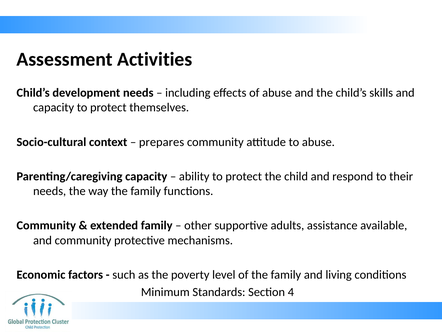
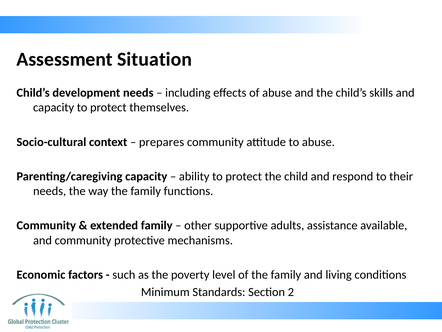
Activities: Activities -> Situation (155, 59)
4: 4 -> 2 (291, 292)
